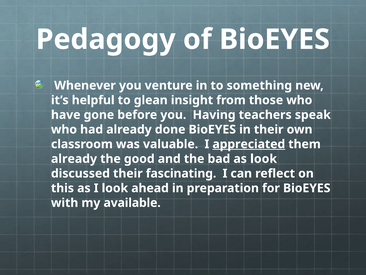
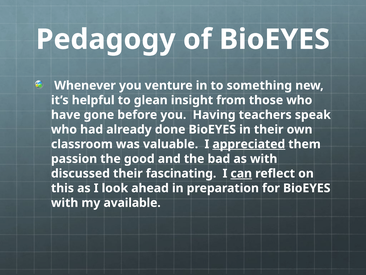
already: already -> passion (74, 159)
as look: look -> with (264, 159)
can underline: none -> present (241, 173)
